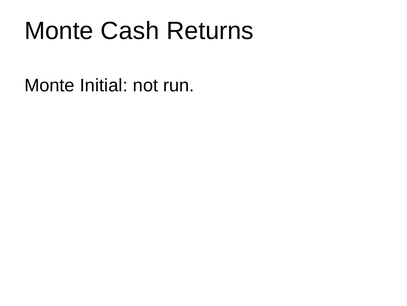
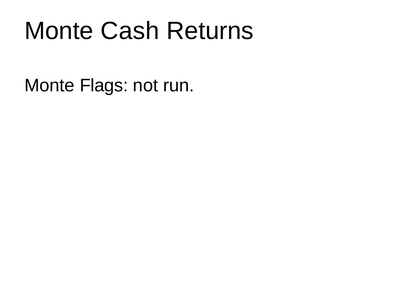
Initial: Initial -> Flags (104, 85)
